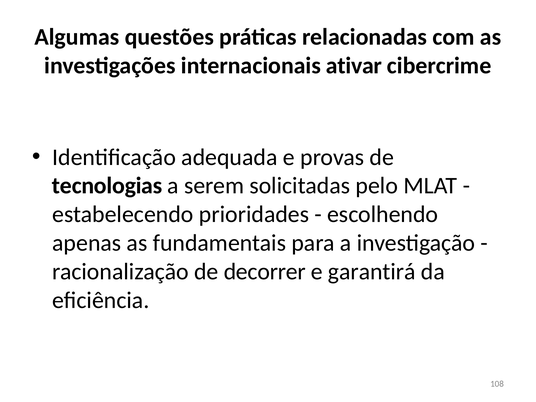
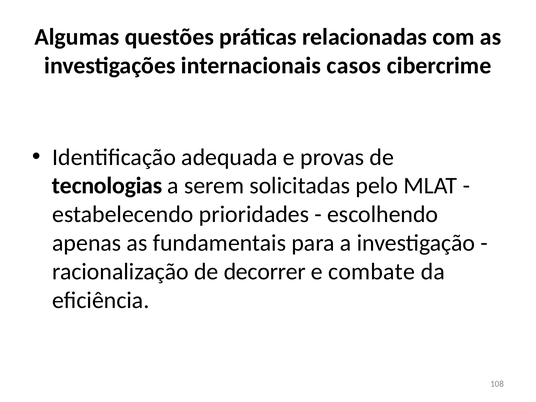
ativar: ativar -> casos (354, 66)
garantirá: garantirá -> combate (372, 272)
